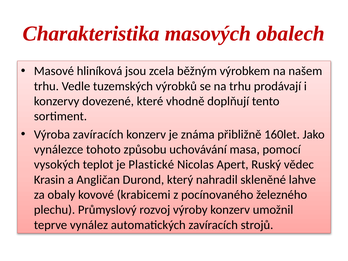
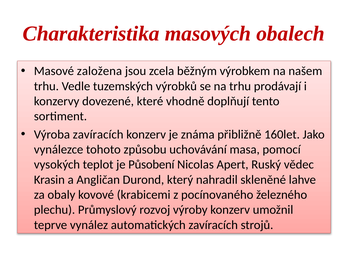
hliníková: hliníková -> založena (99, 71)
Plastické: Plastické -> Působení (151, 165)
